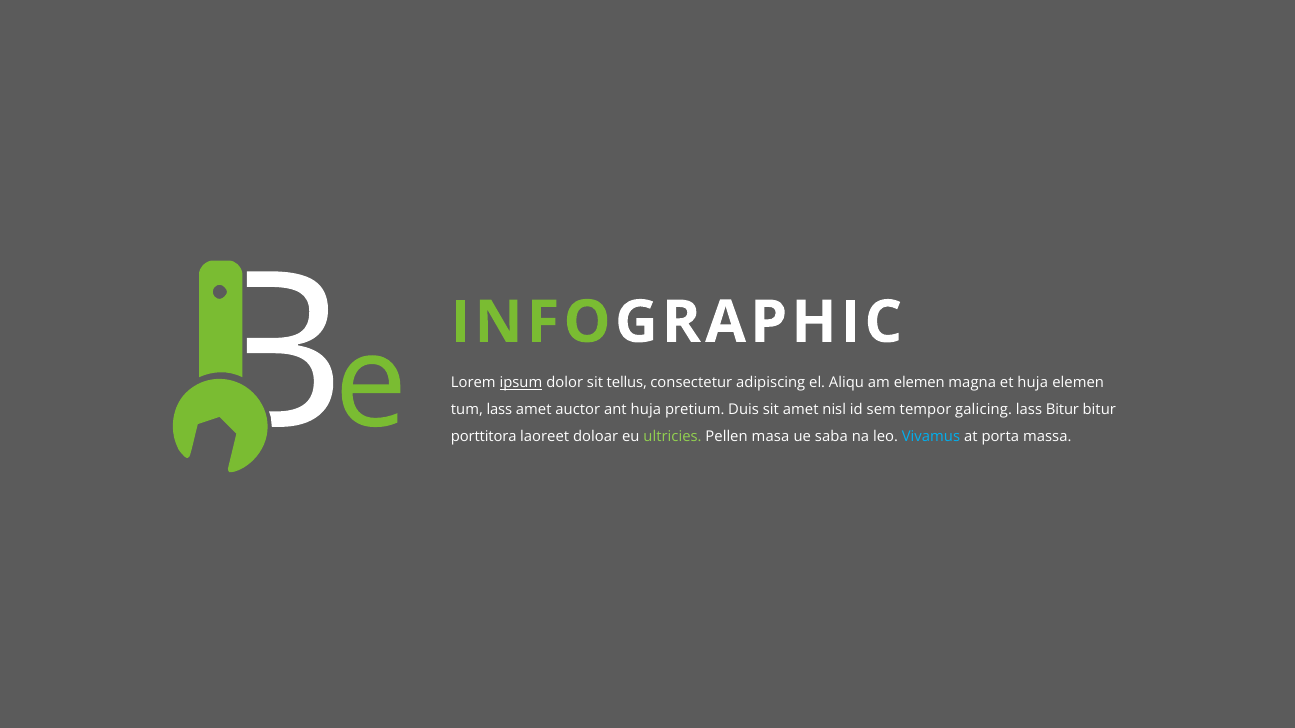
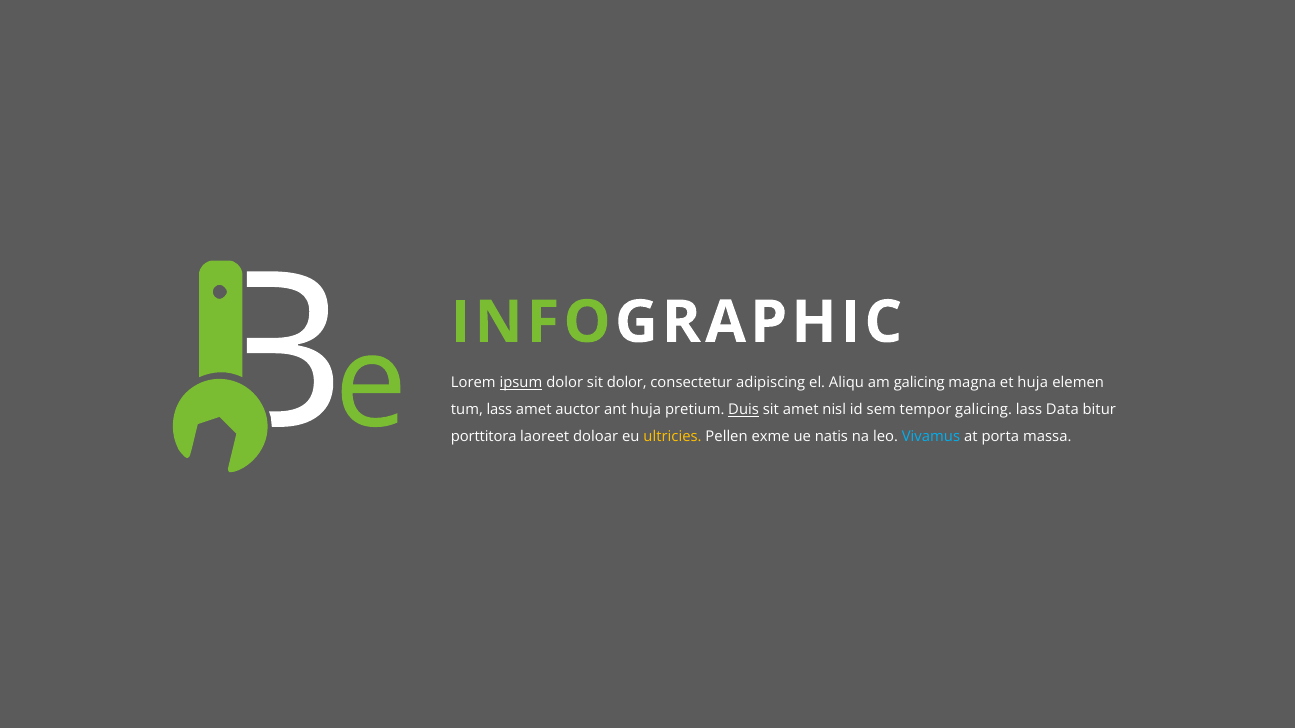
sit tellus: tellus -> dolor (627, 383)
am elemen: elemen -> galicing (919, 383)
Duis underline: none -> present (744, 410)
lass Bitur: Bitur -> Data (1062, 410)
ultricies colour: light green -> yellow (673, 437)
masa: masa -> exme (771, 437)
saba: saba -> natis (831, 437)
